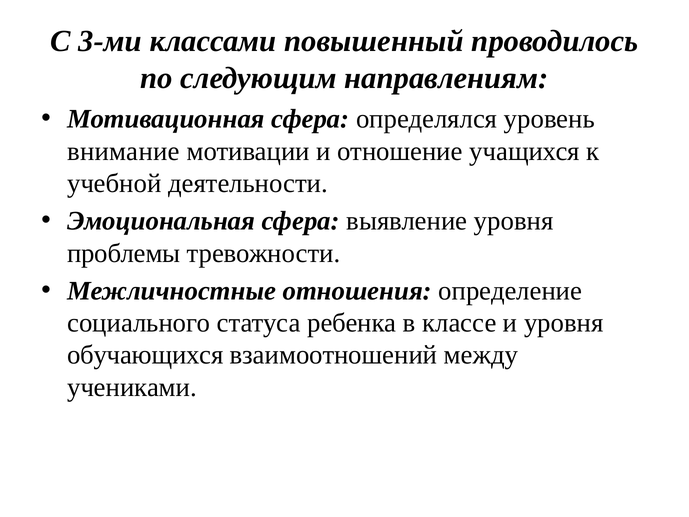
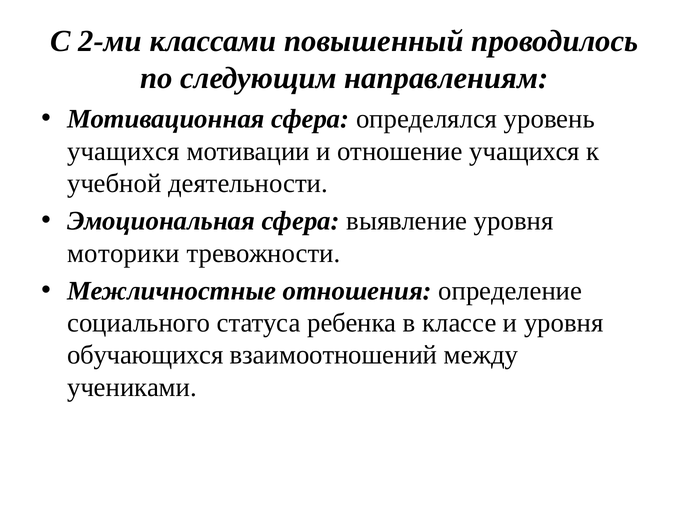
3-ми: 3-ми -> 2-ми (110, 41)
внимание: внимание -> учащихся (123, 151)
проблемы: проблемы -> моторики (123, 253)
